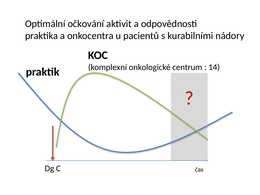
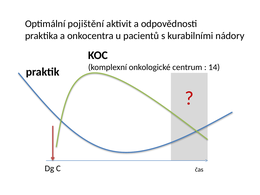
očkování: očkování -> pojištění (86, 24)
